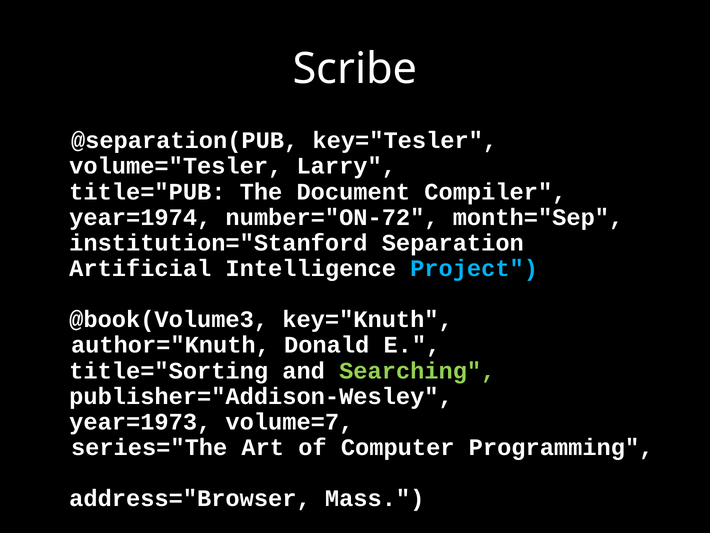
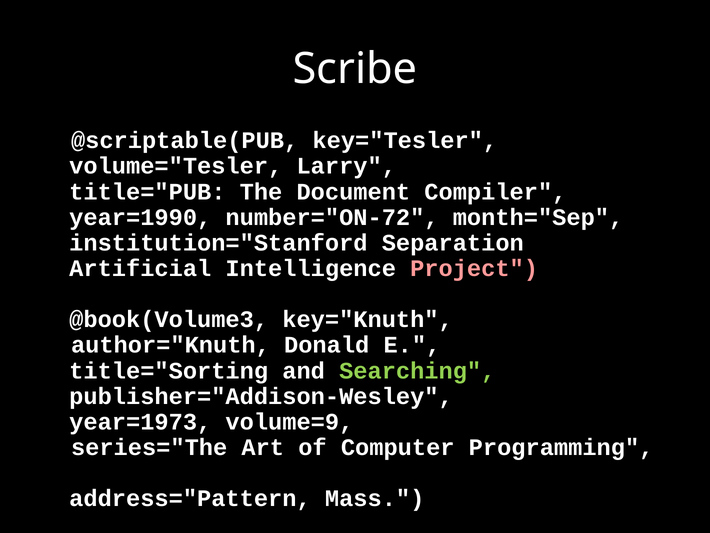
@separation(PUB: @separation(PUB -> @scriptable(PUB (185, 140)
year=1974: year=1974 -> year=1990 (140, 217)
Project colour: light blue -> pink (474, 268)
volume=7: volume=7 -> volume=9 (289, 421)
address="Browser: address="Browser -> address="Pattern (190, 498)
